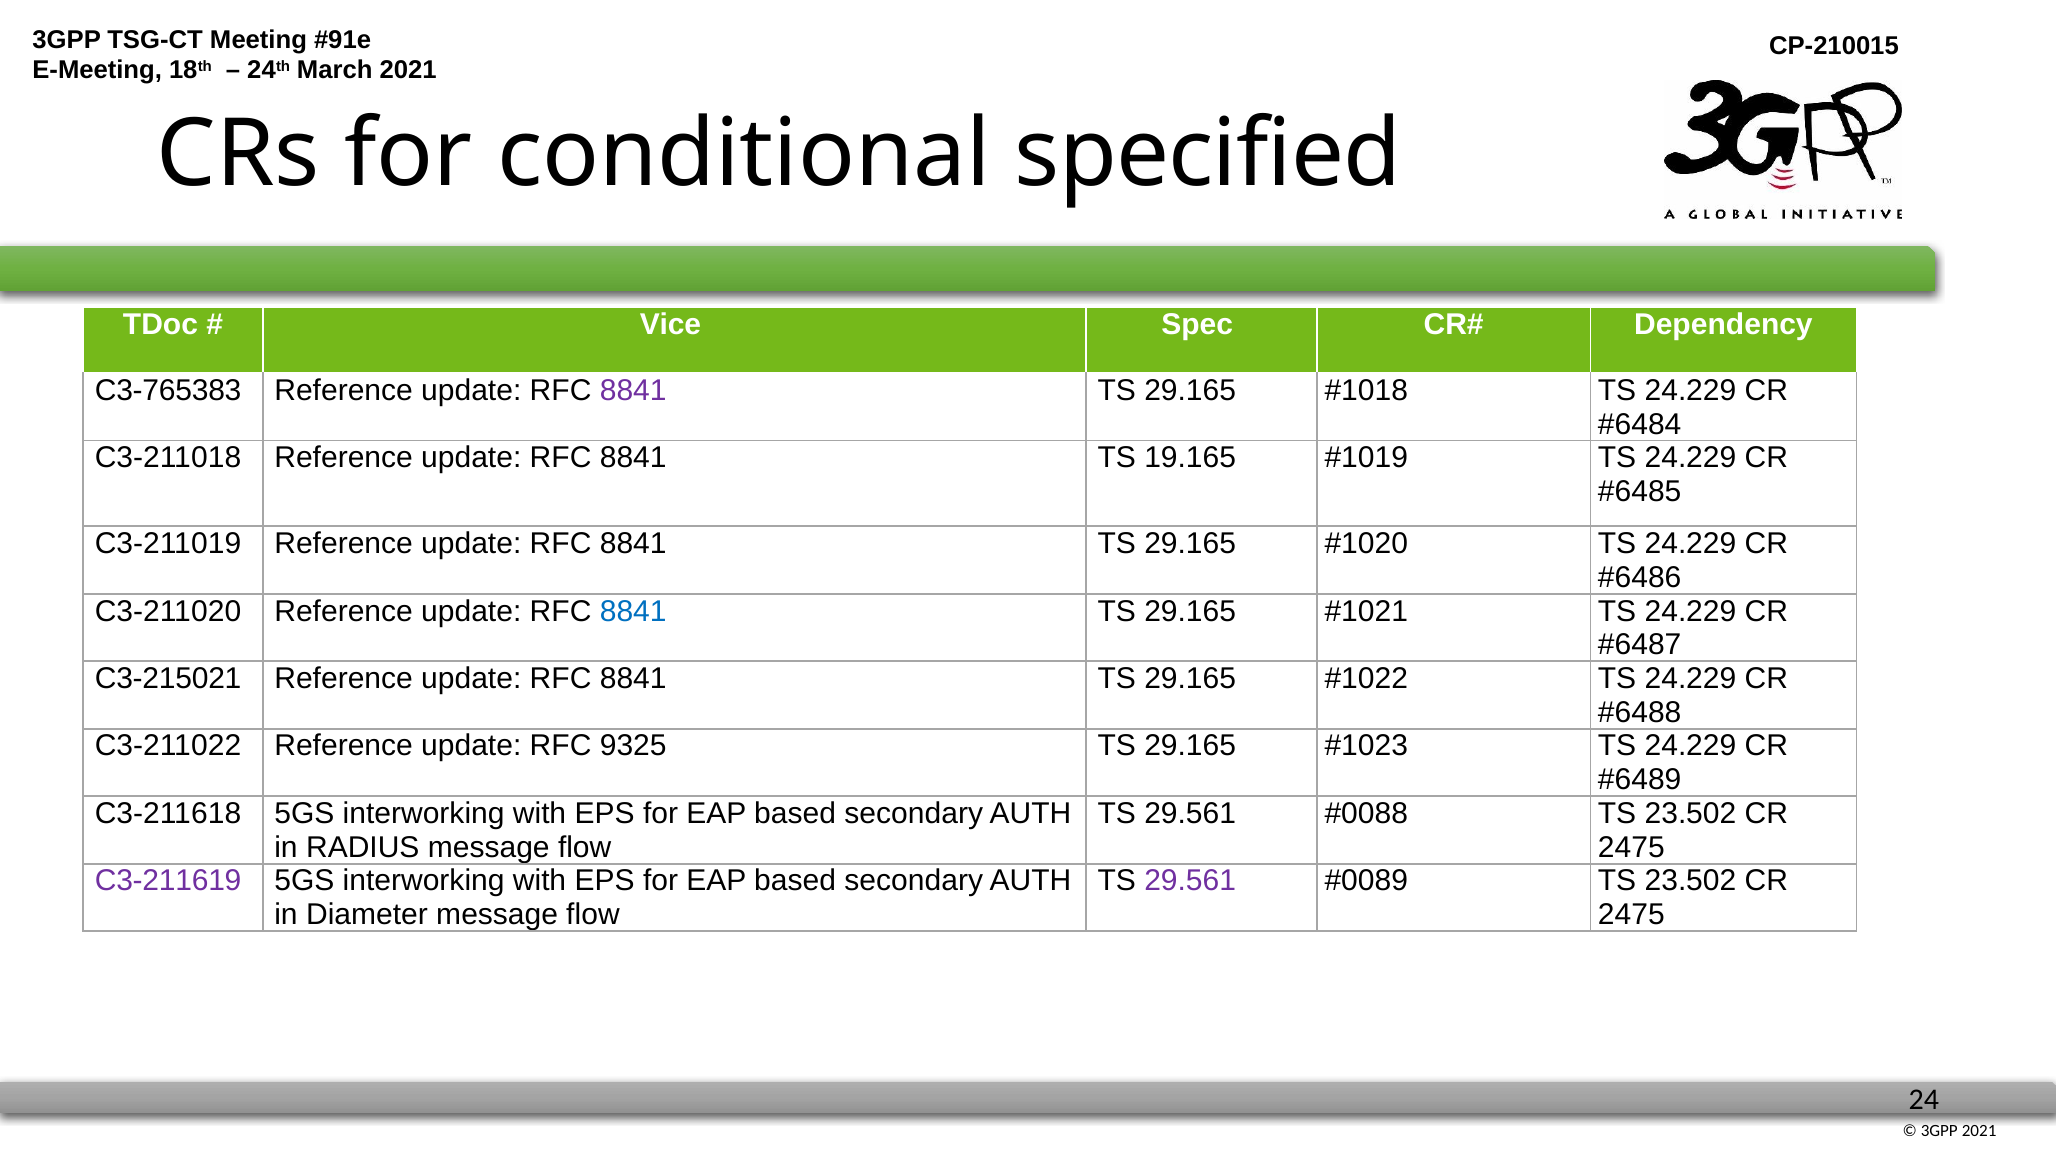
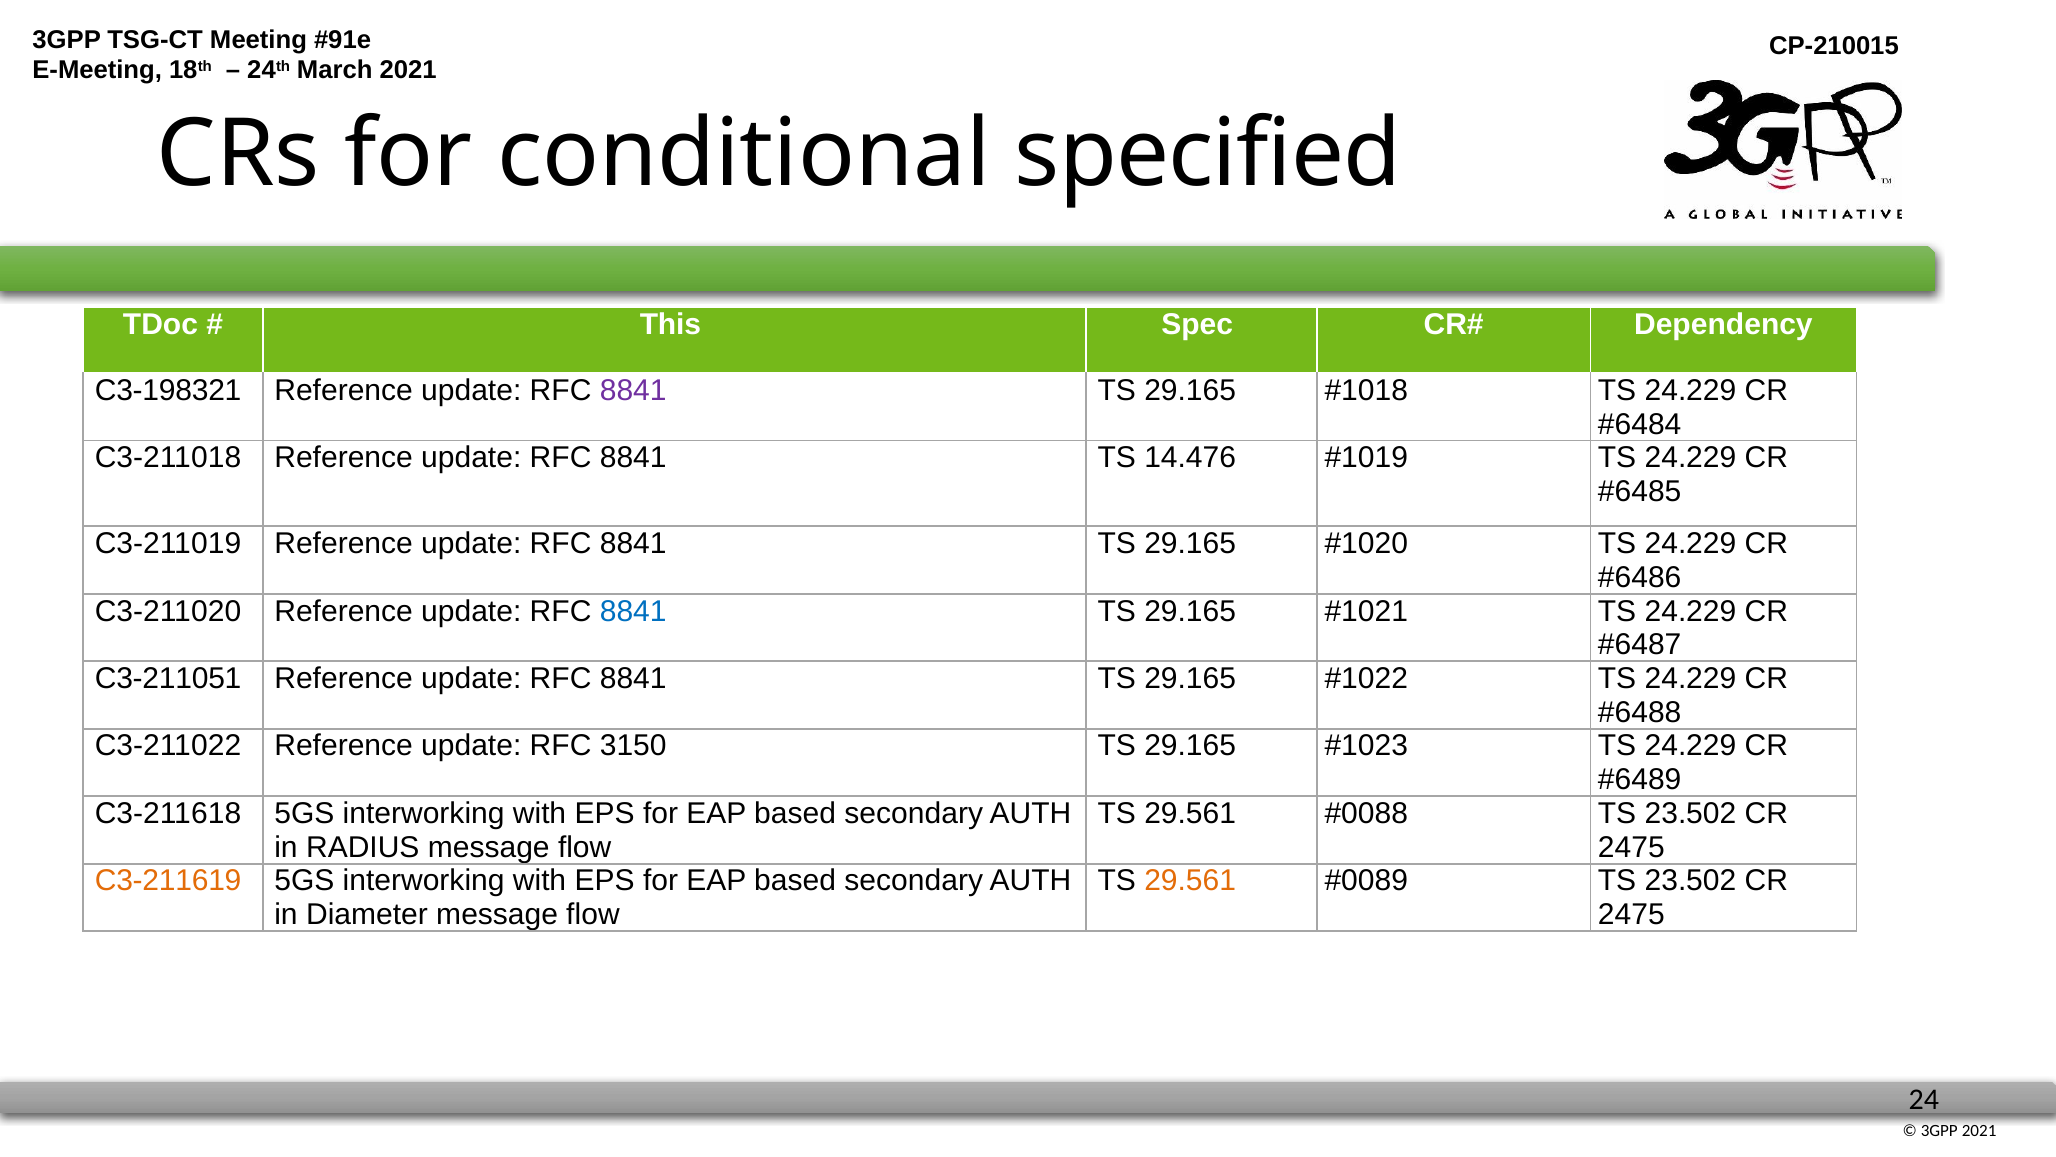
Vice: Vice -> This (670, 324)
C3-765383: C3-765383 -> C3-198321 (168, 390)
19.165: 19.165 -> 14.476 (1190, 458)
C3-215021: C3-215021 -> C3-211051 (168, 678)
9325: 9325 -> 3150 (633, 746)
C3-211619 colour: purple -> orange (168, 881)
29.561 colour: purple -> orange (1190, 881)
